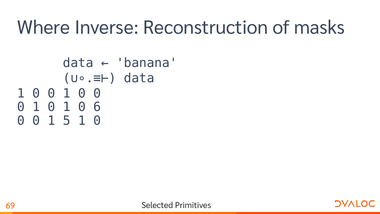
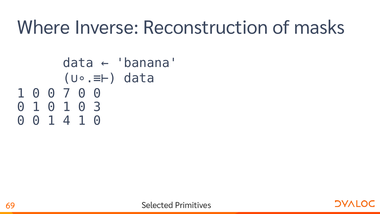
1 0 0 1: 1 -> 7 (67, 93)
6: 6 -> 3 (97, 107)
5: 5 -> 4 (67, 121)
